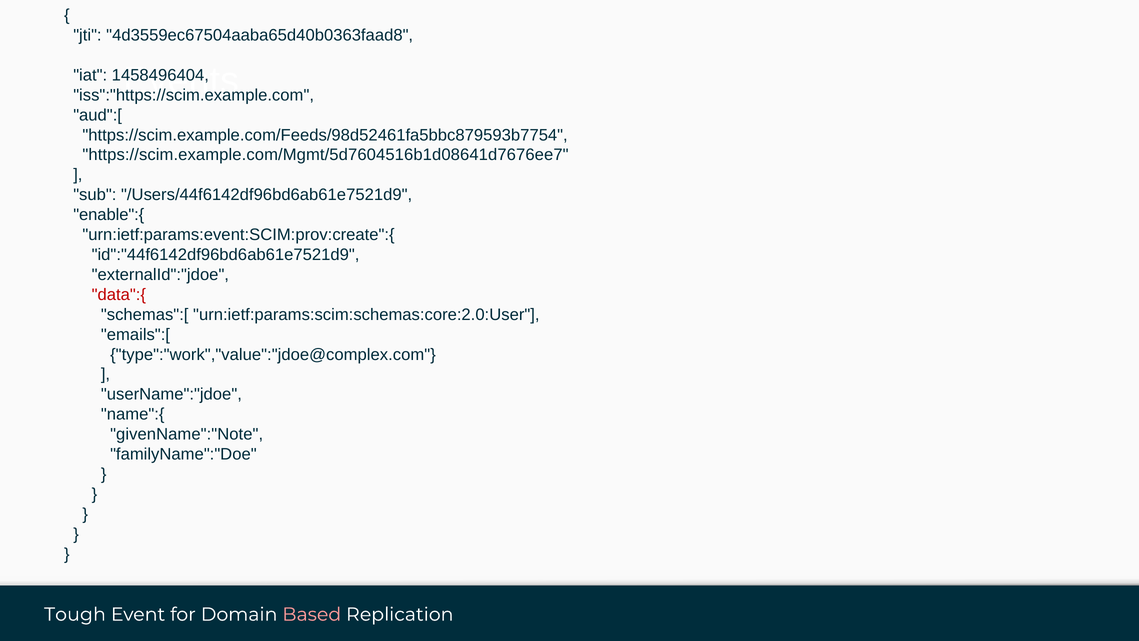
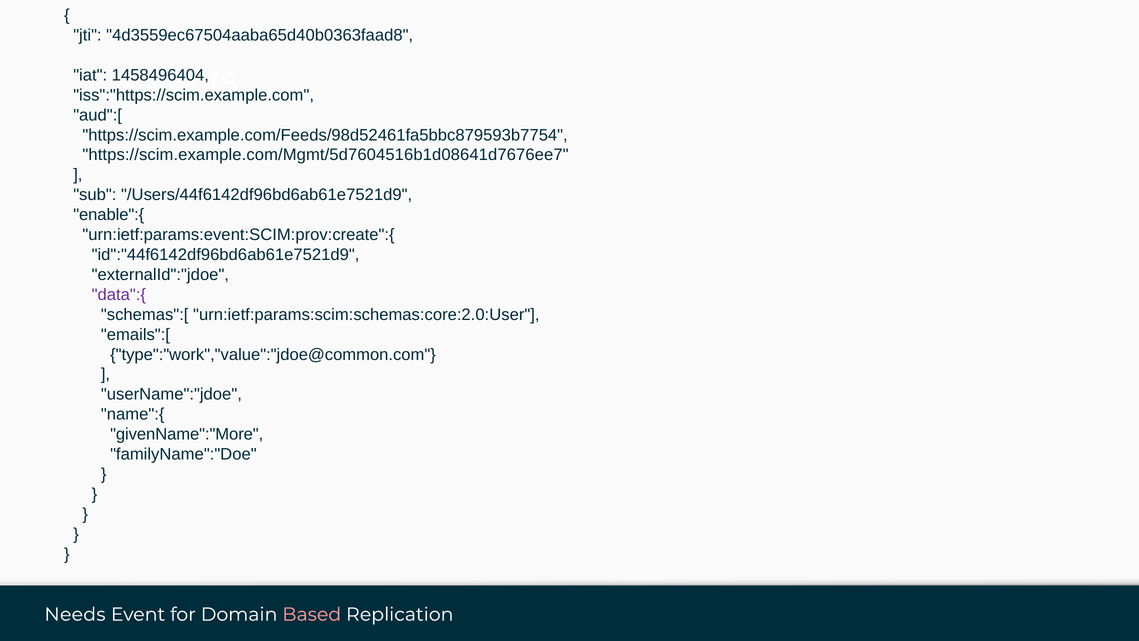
data":{ colour: red -> purple (119, 295)
type":"work","value":"jdoe@complex.com: type":"work","value":"jdoe@complex.com -> type":"work","value":"jdoe@common.com (273, 354)
givenName":"Note: givenName":"Note -> givenName":"More (187, 434)
Tough: Tough -> Needs (75, 614)
